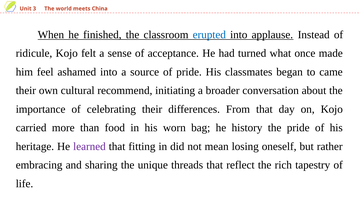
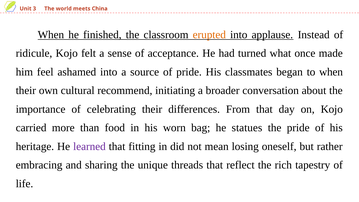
erupted colour: blue -> orange (209, 35)
to came: came -> when (331, 72)
history: history -> statues (247, 128)
